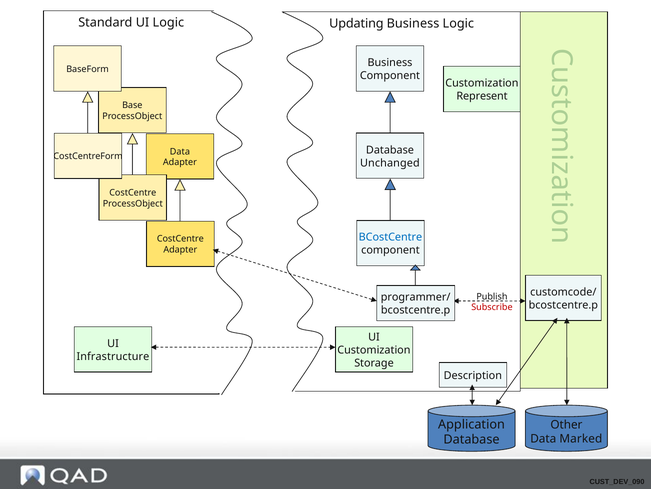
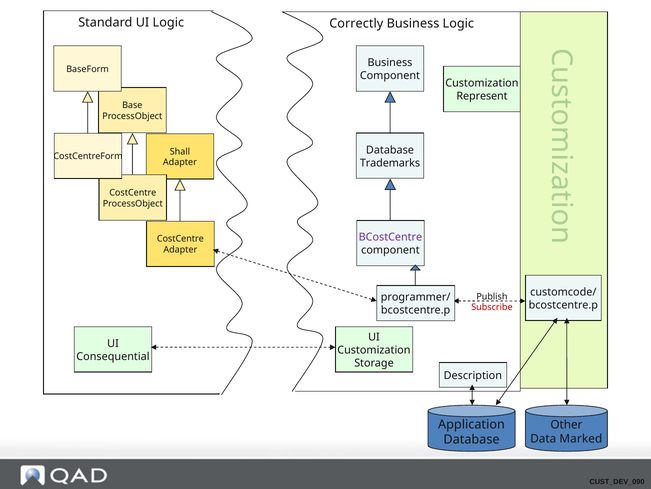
Updating: Updating -> Correctly (356, 23)
Data: Data -> Shall (180, 151)
Unchanged: Unchanged -> Trademarks (390, 163)
BCostCentre colour: blue -> purple (390, 237)
Infrastructure: Infrastructure -> Consequential (113, 356)
